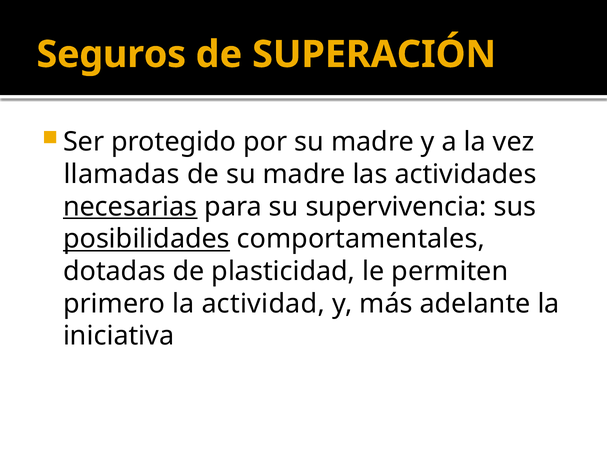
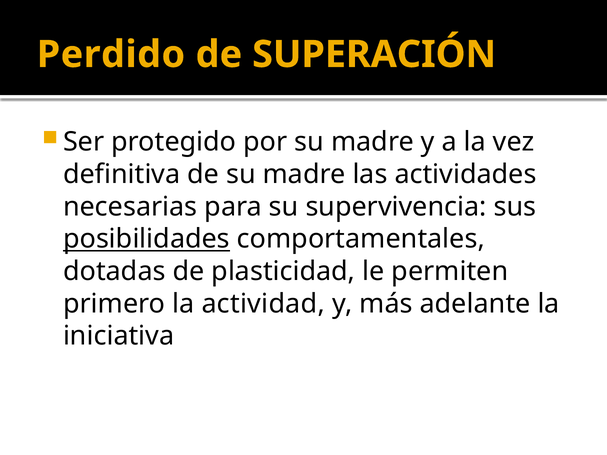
Seguros: Seguros -> Perdido (111, 55)
llamadas: llamadas -> definitiva (122, 174)
necesarias underline: present -> none (130, 207)
